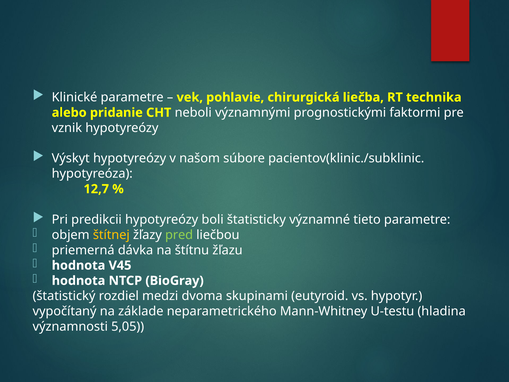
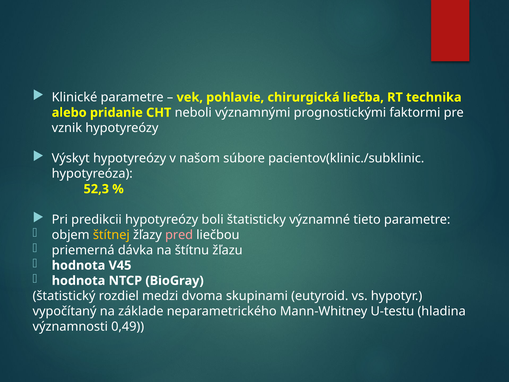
12,7: 12,7 -> 52,3 (96, 189)
pred colour: light green -> pink (179, 235)
5,05: 5,05 -> 0,49 (128, 326)
